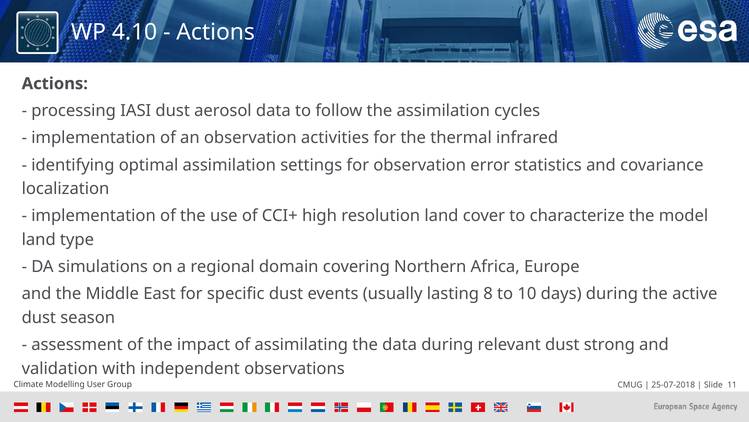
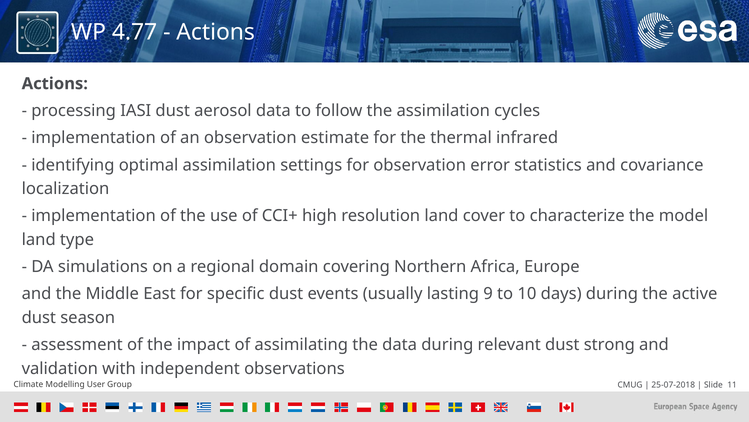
4.10: 4.10 -> 4.77 (135, 32)
activities: activities -> estimate (335, 138)
8: 8 -> 9 (488, 293)
